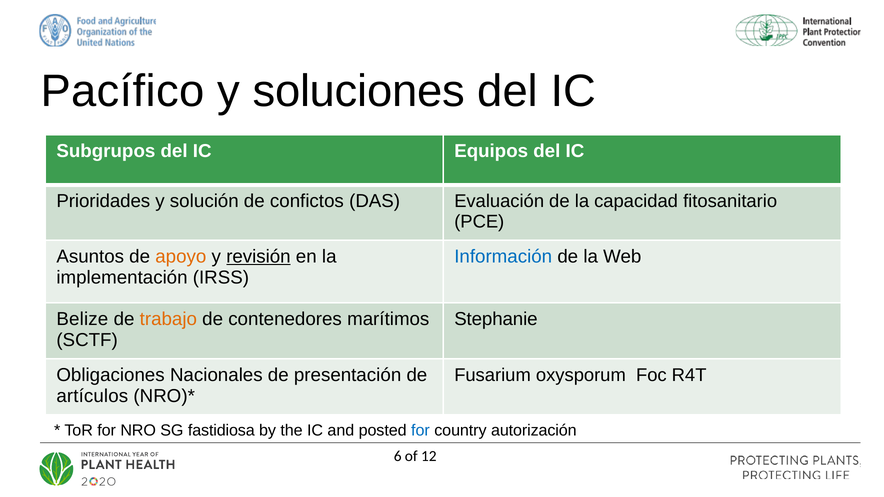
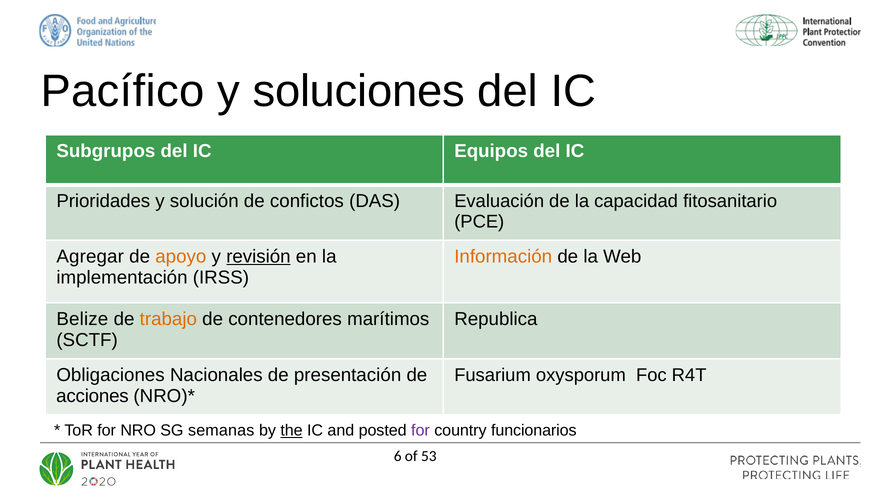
Asuntos: Asuntos -> Agregar (90, 257)
Información colour: blue -> orange (503, 257)
Stephanie: Stephanie -> Republica (496, 319)
artículos: artículos -> acciones (92, 396)
fastidiosa: fastidiosa -> semanas (221, 431)
the underline: none -> present (292, 431)
for colour: blue -> purple (420, 431)
autorización: autorización -> funcionarios (534, 431)
12: 12 -> 53 (429, 456)
